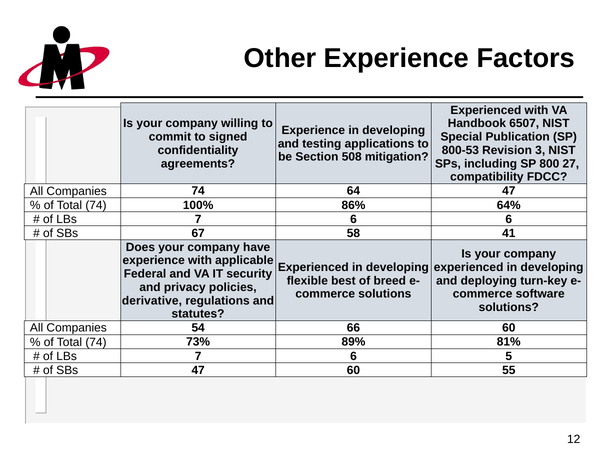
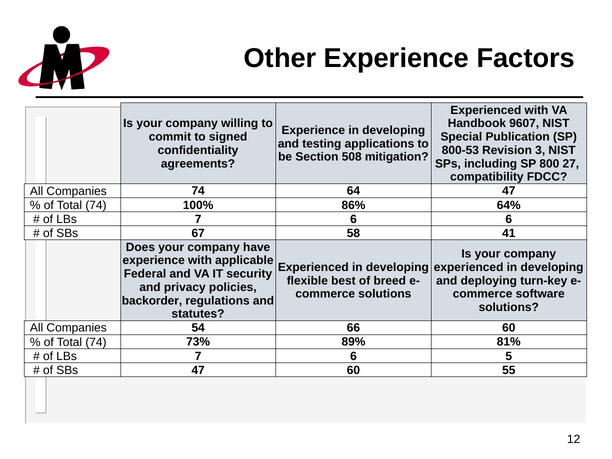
6507: 6507 -> 9607 (524, 124)
derivative: derivative -> backorder (152, 301)
